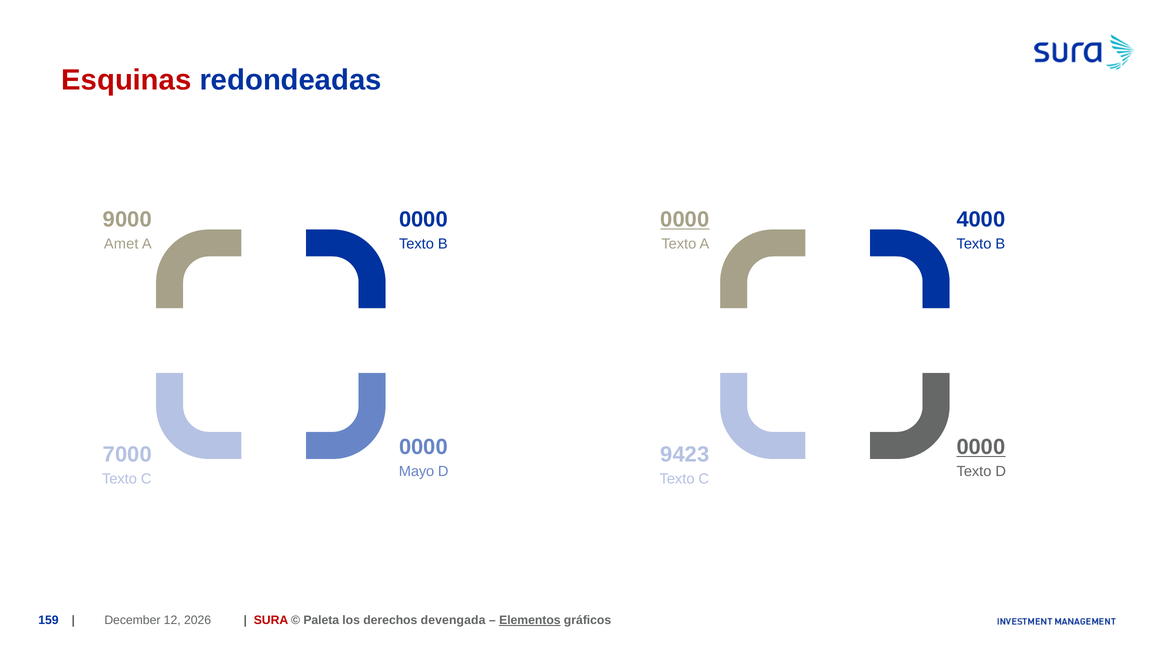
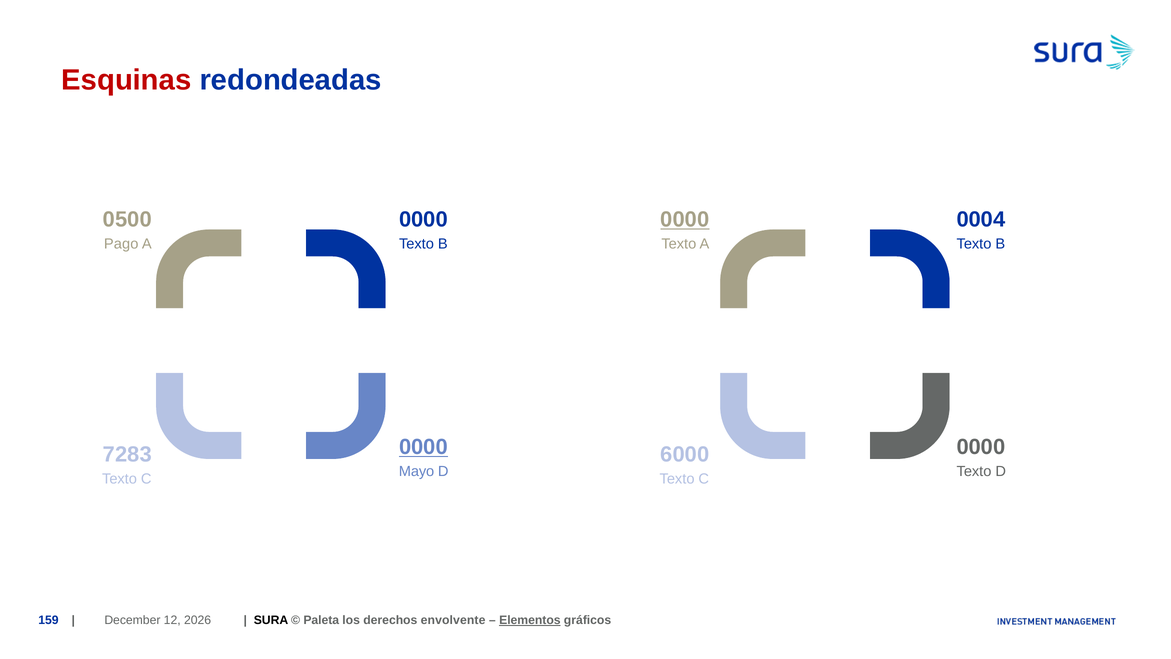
9000: 9000 -> 0500 (127, 220)
4000: 4000 -> 0004 (981, 220)
Amet: Amet -> Pago (121, 244)
0000 underline: none -> present (423, 447)
0000 underline: present -> none (981, 447)
7000: 7000 -> 7283 (127, 455)
9423: 9423 -> 6000 (685, 455)
SURA colour: red -> black (271, 620)
devengada: devengada -> envolvente (453, 620)
